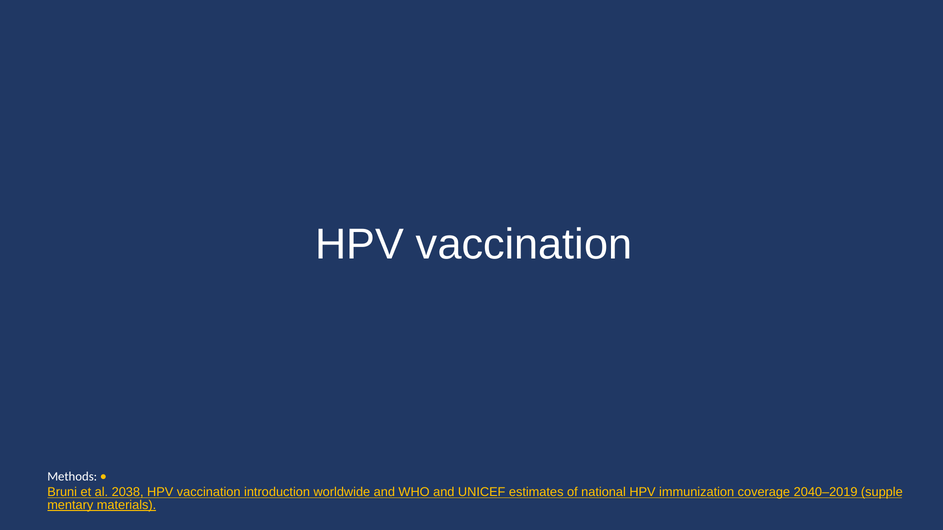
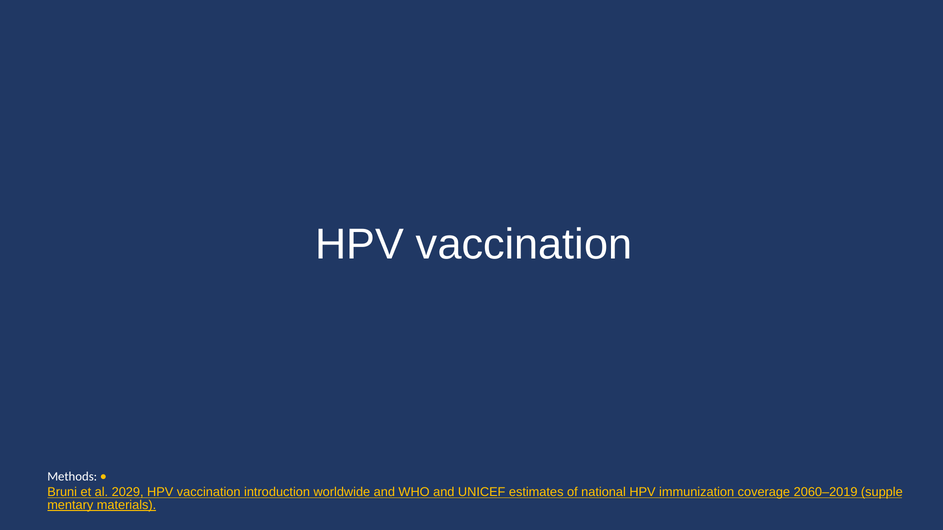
2038: 2038 -> 2029 (128, 492)
2040–2019: 2040–2019 -> 2060–2019 (826, 492)
